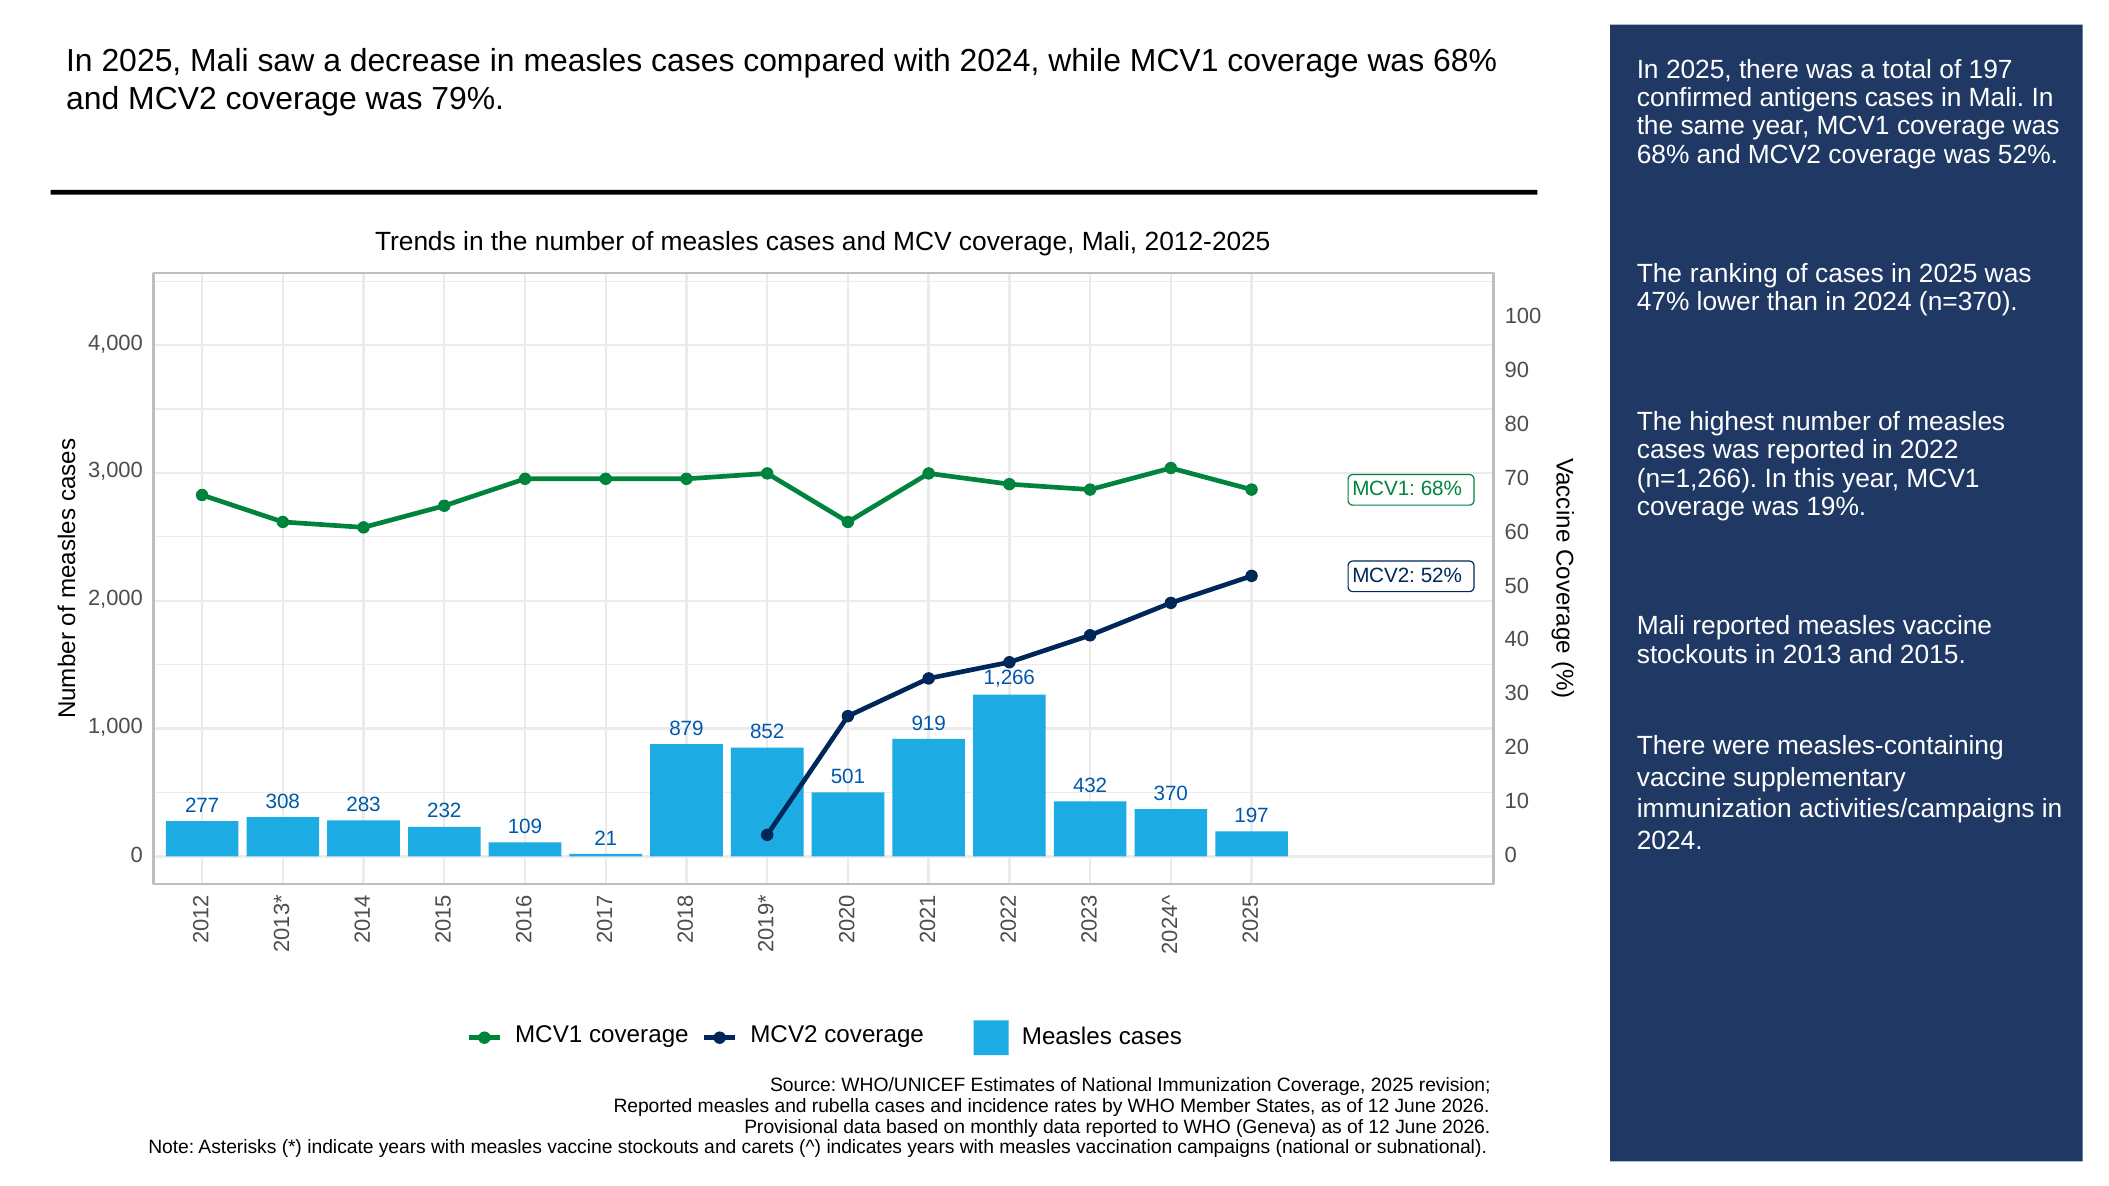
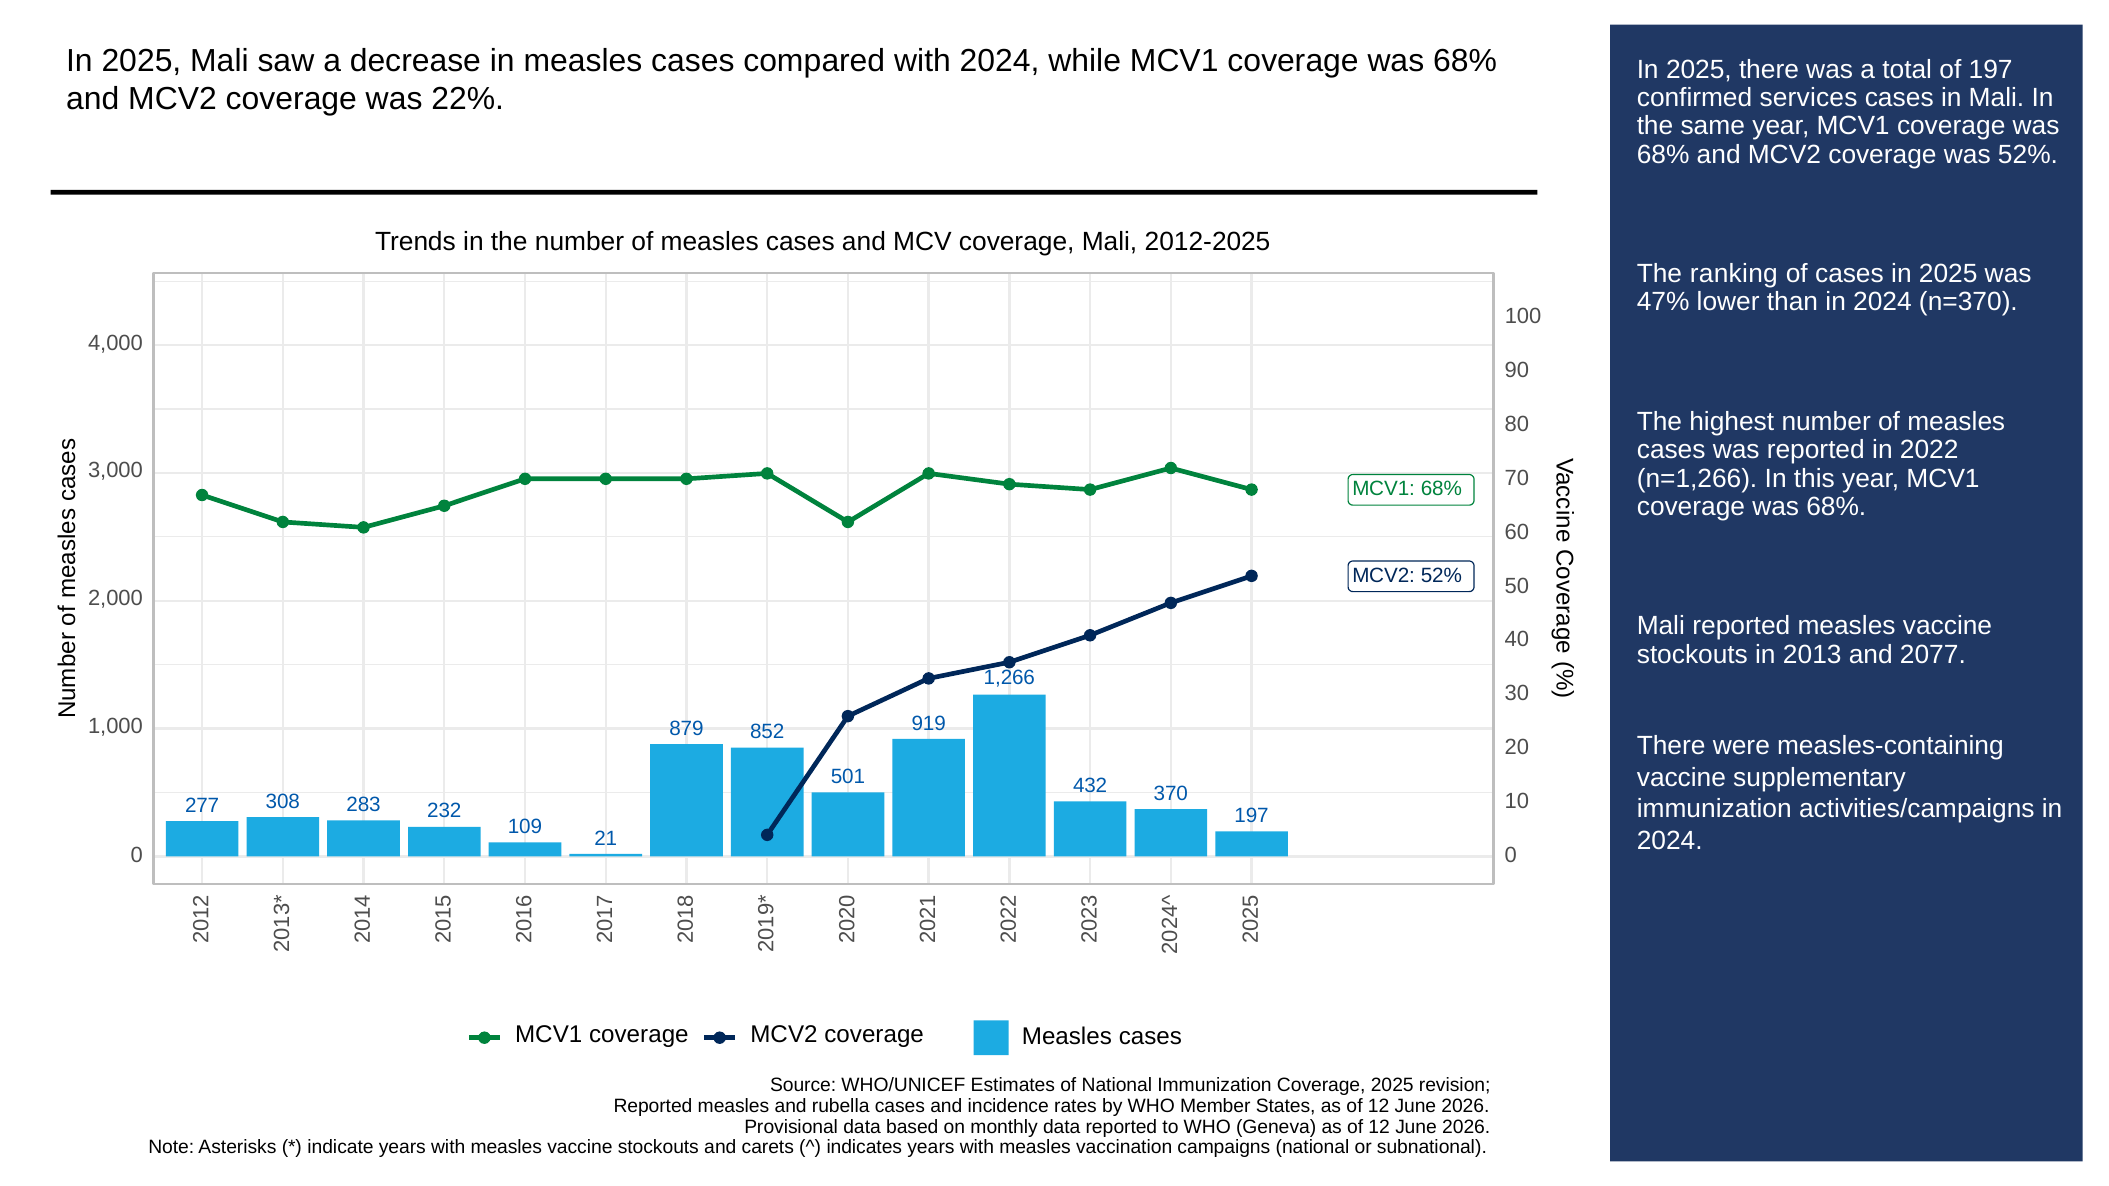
79%: 79% -> 22% (468, 99)
antigens: antigens -> services (1809, 98)
19%: 19% -> 68% (1836, 507)
2015: 2015 -> 2077 (1933, 655)
